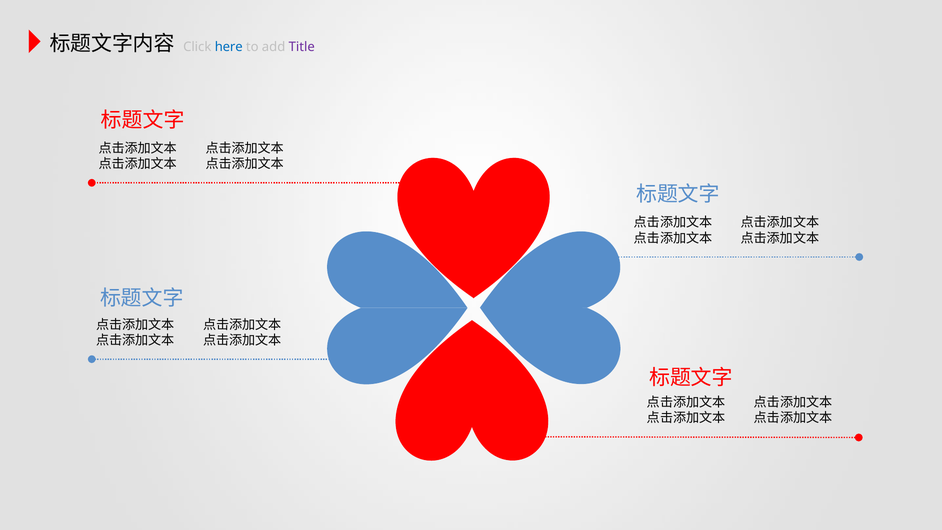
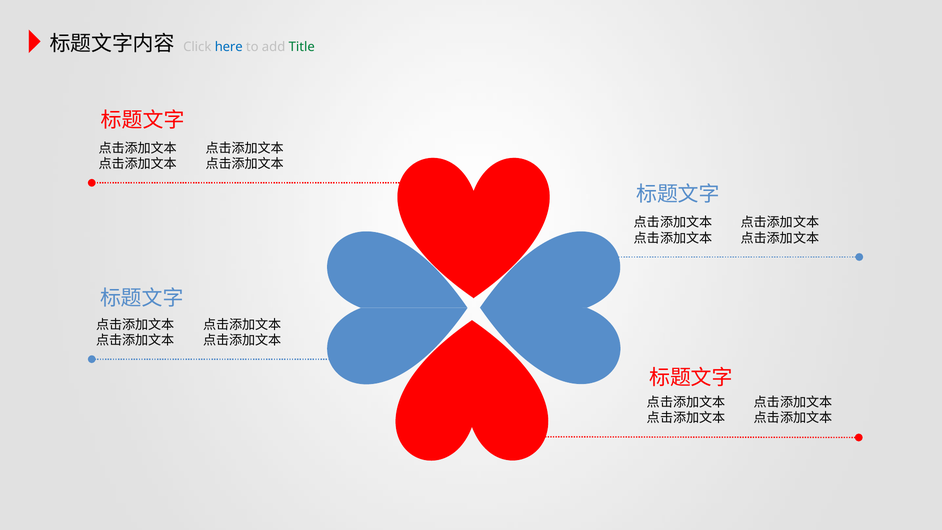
Title colour: purple -> green (302, 47)
